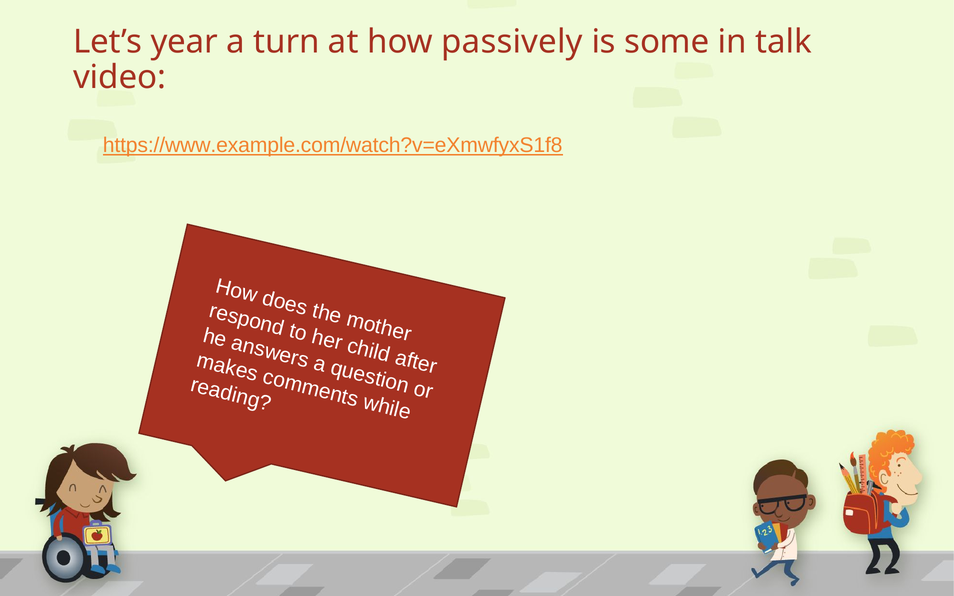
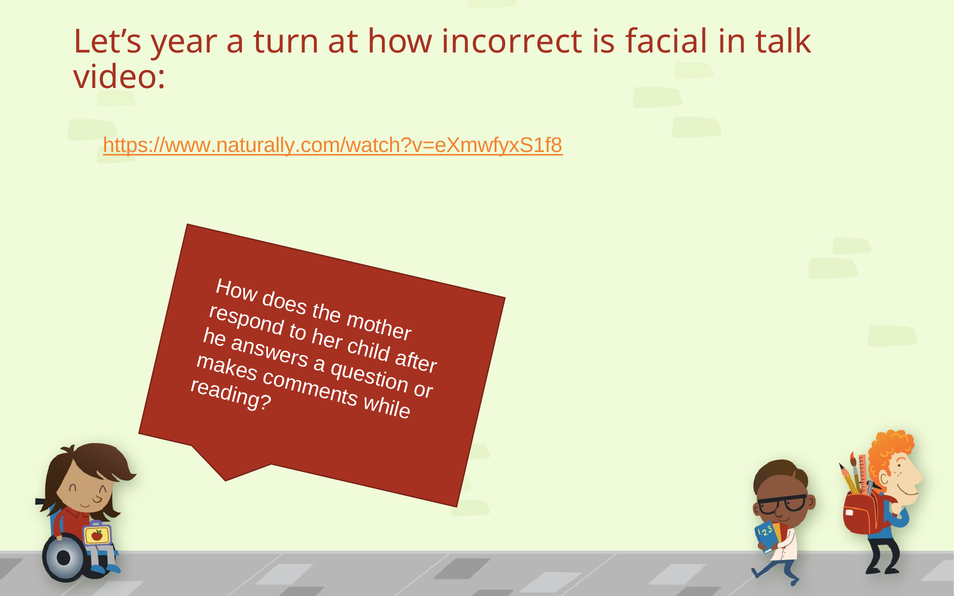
passively: passively -> incorrect (512, 42)
some: some -> facial (667, 42)
https://www.example.com/watch?v=eXmwfyxS1f8: https://www.example.com/watch?v=eXmwfyxS1f8 -> https://www.naturally.com/watch?v=eXmwfyxS1f8 (333, 145)
